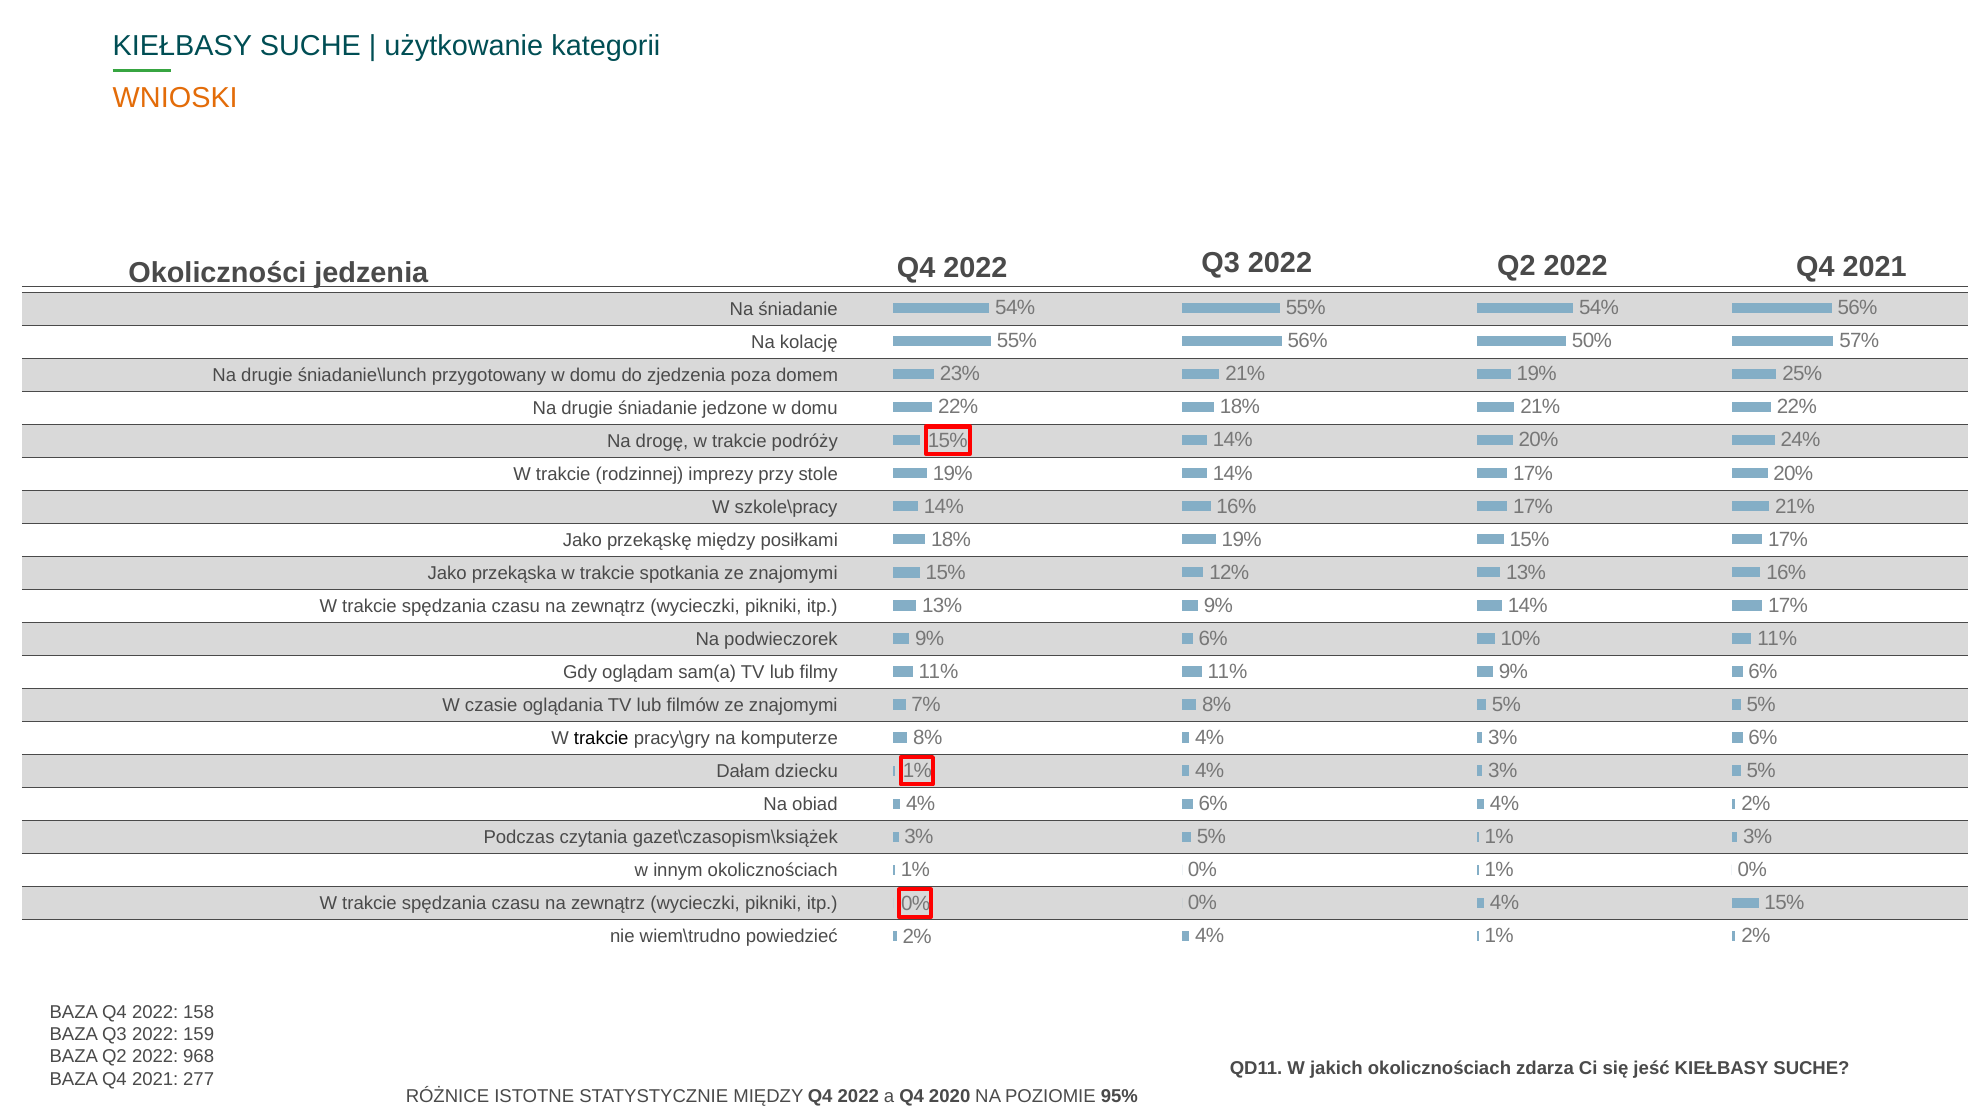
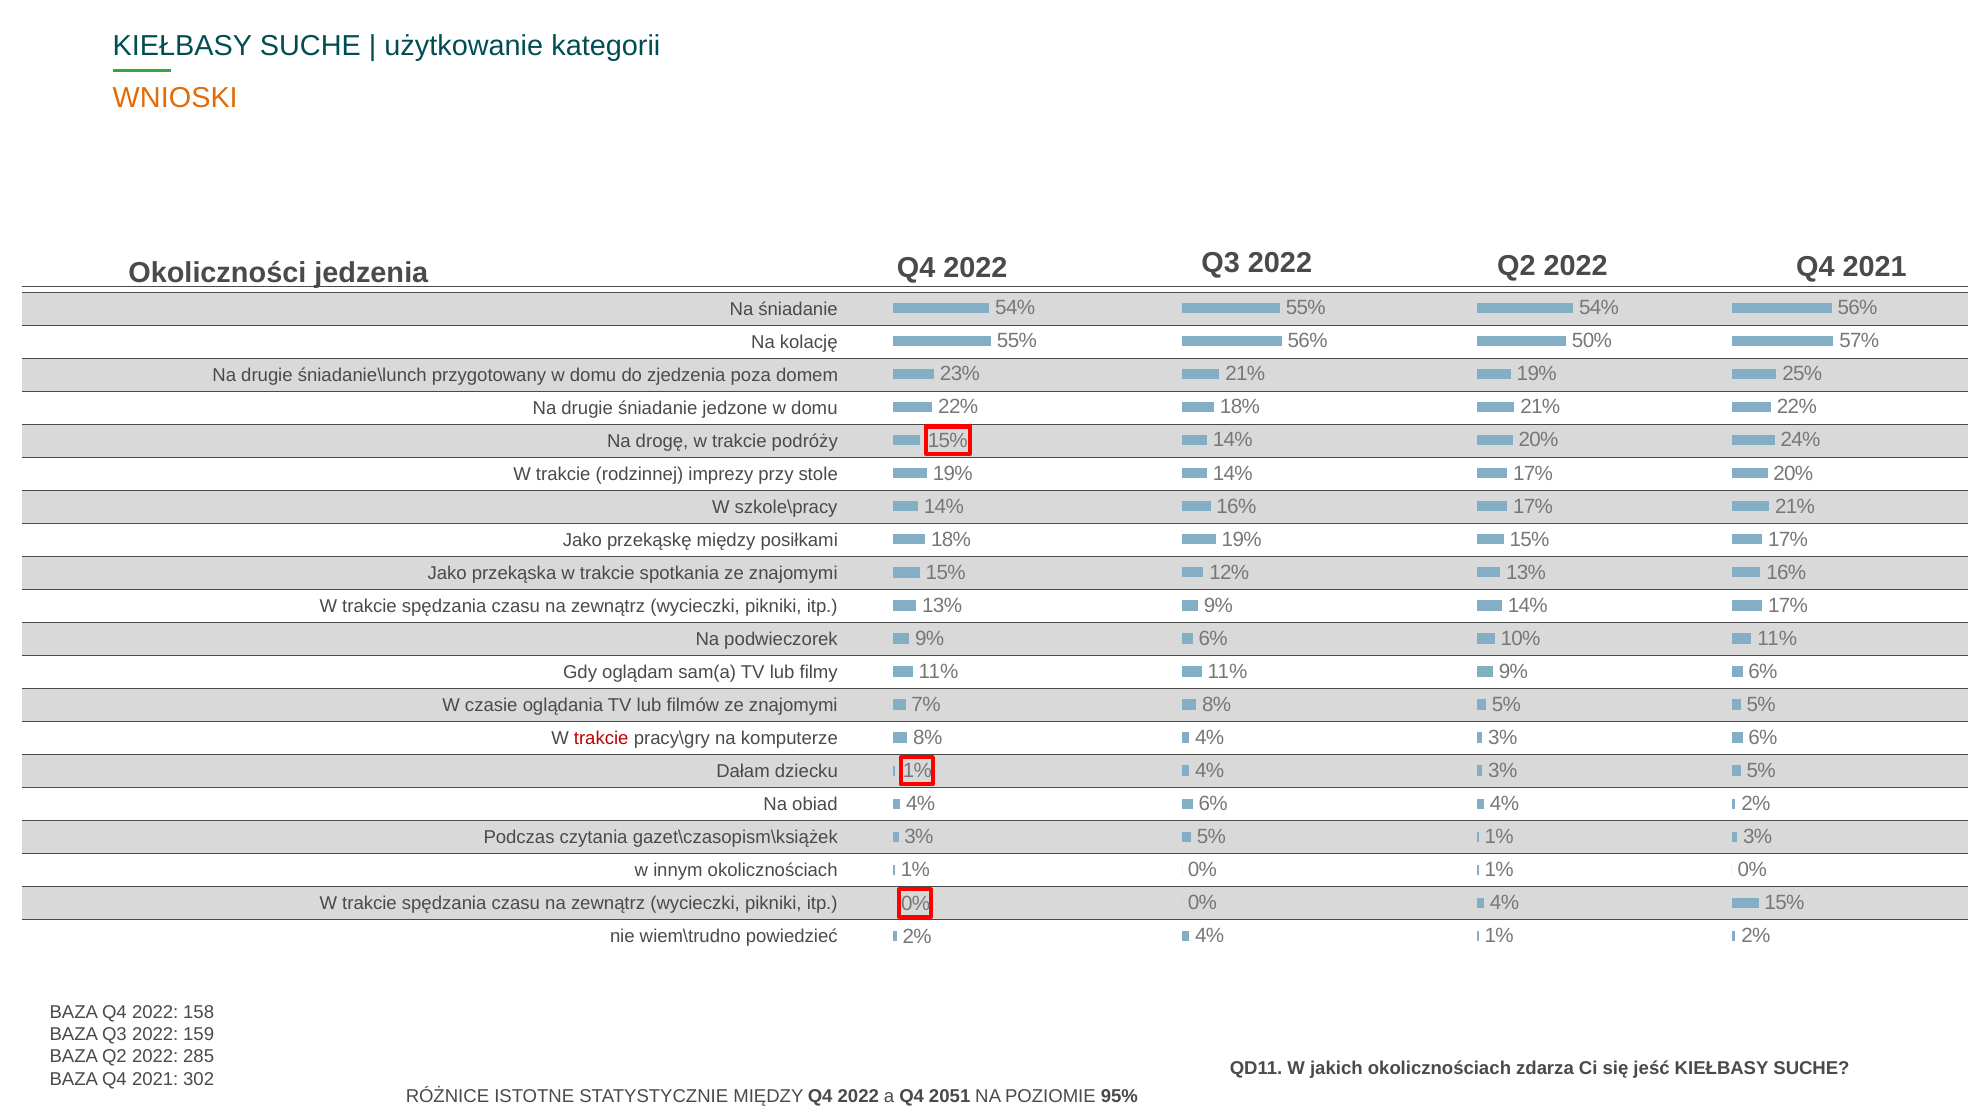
trakcie colour: black -> red (601, 739)
968: 968 -> 285 (199, 1057)
277: 277 -> 302 (199, 1079)
2020: 2020 -> 2051 (950, 1096)
